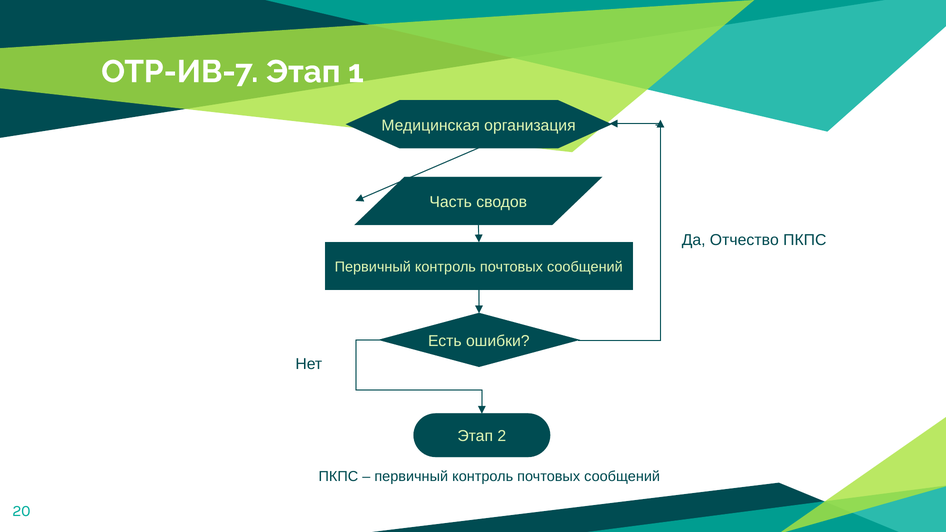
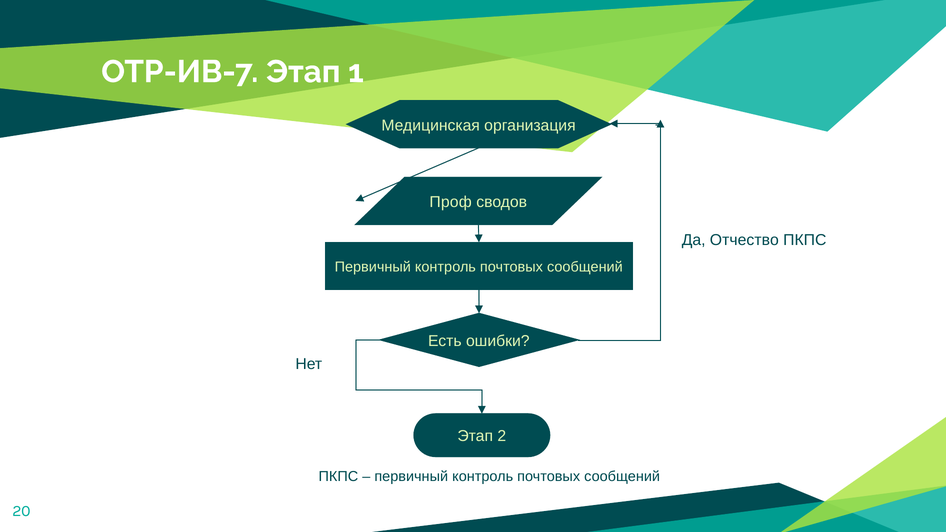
Часть: Часть -> Проф (451, 202)
